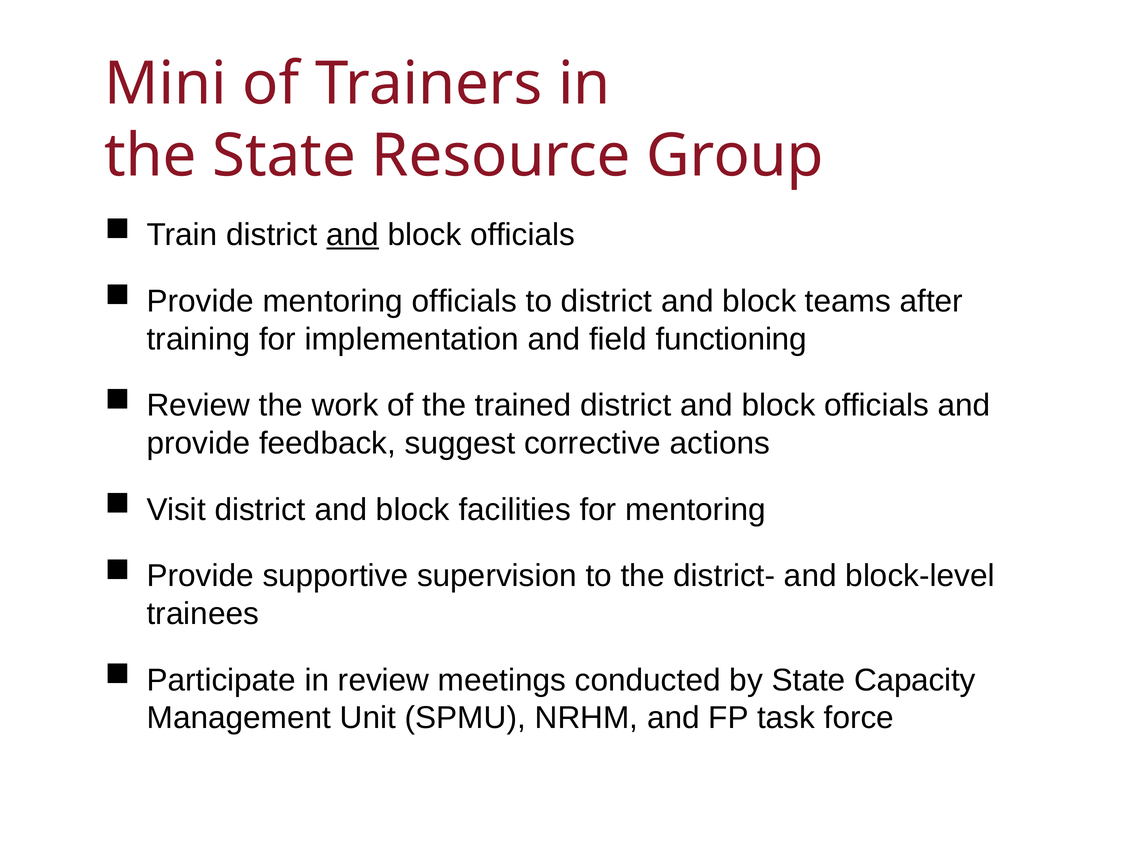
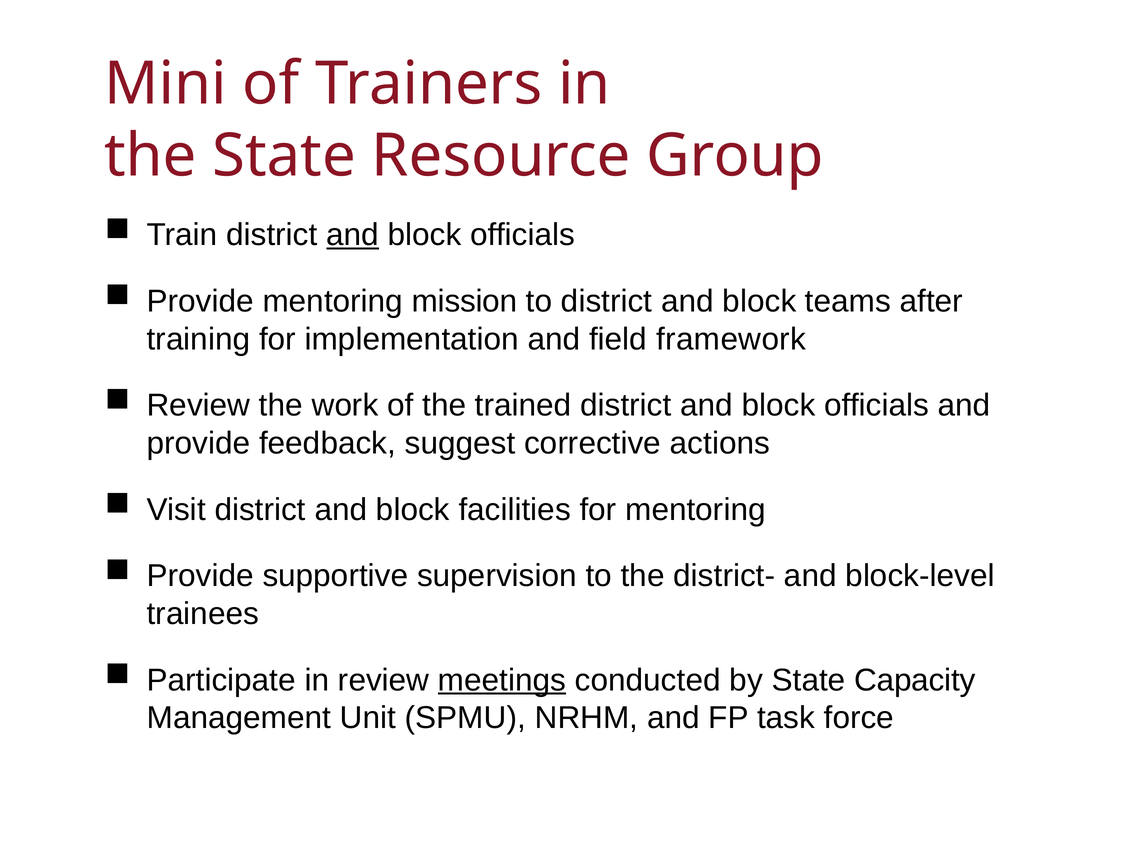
mentoring officials: officials -> mission (465, 301)
functioning: functioning -> framework (731, 339)
meetings underline: none -> present (502, 680)
